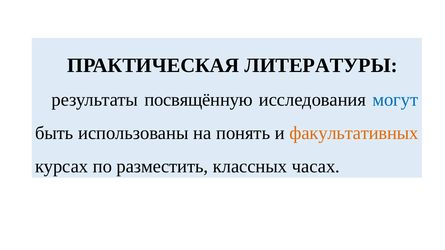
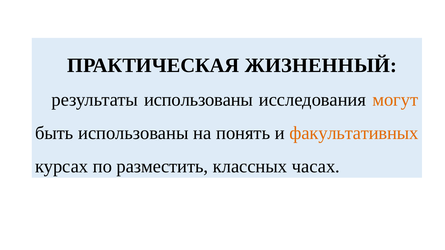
ЛИТЕРАТУРЫ: ЛИТЕРАТУРЫ -> ЖИЗНЕННЫЙ (321, 65)
результаты посвящённую: посвящённую -> использованы (199, 100)
могут colour: blue -> orange (395, 100)
